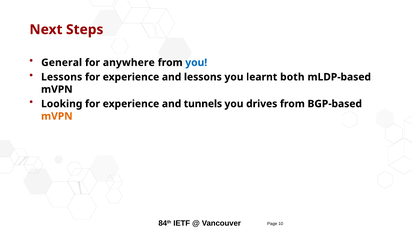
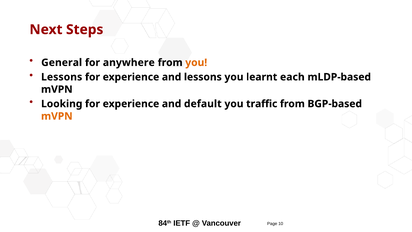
you colour: blue -> orange (196, 63)
both: both -> each (292, 77)
tunnels: tunnels -> default (203, 104)
drives: drives -> traffic (262, 104)
